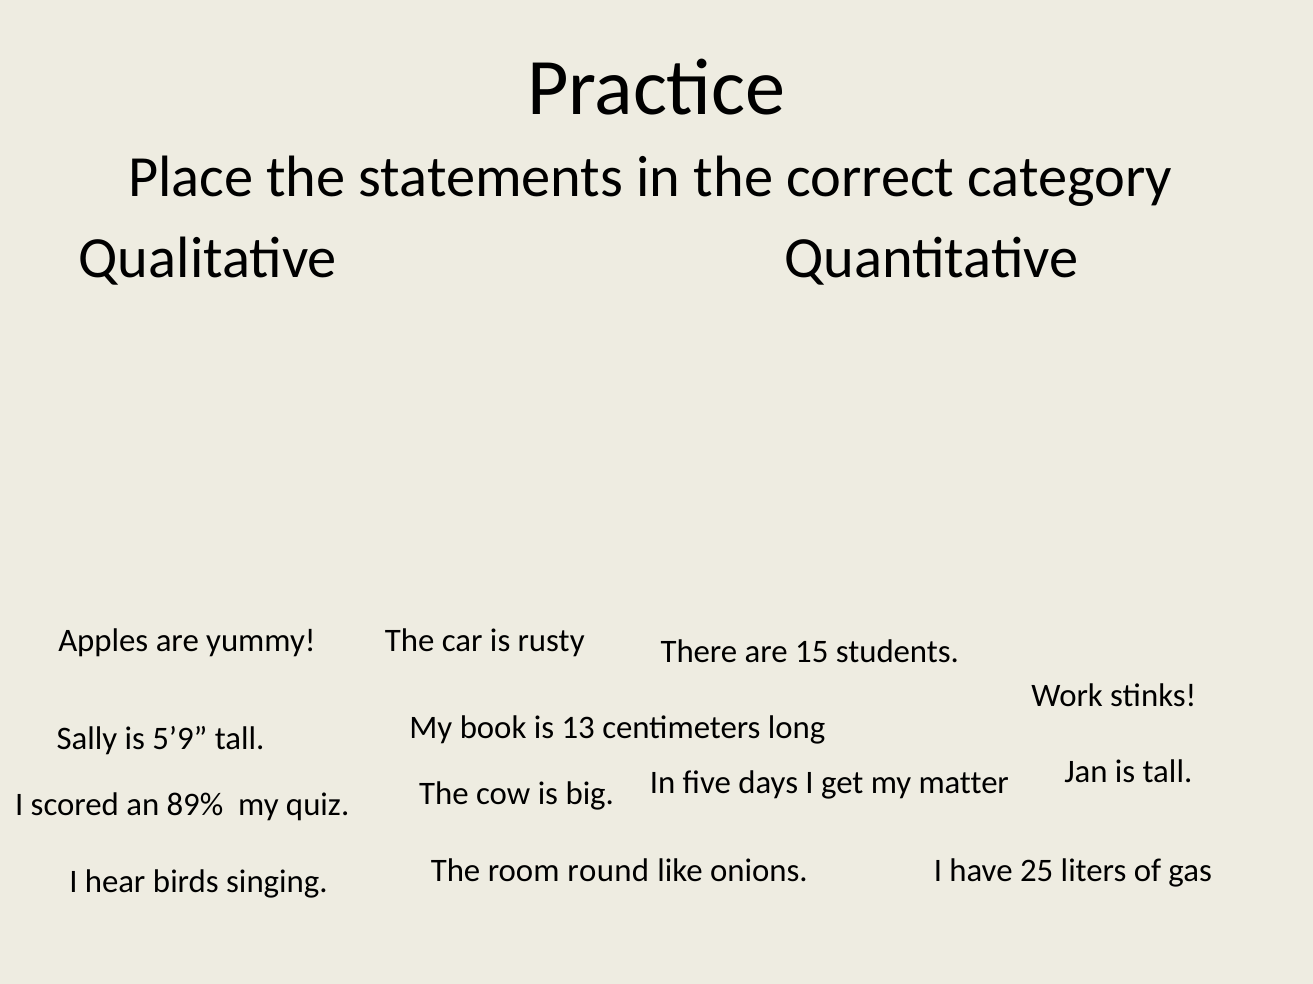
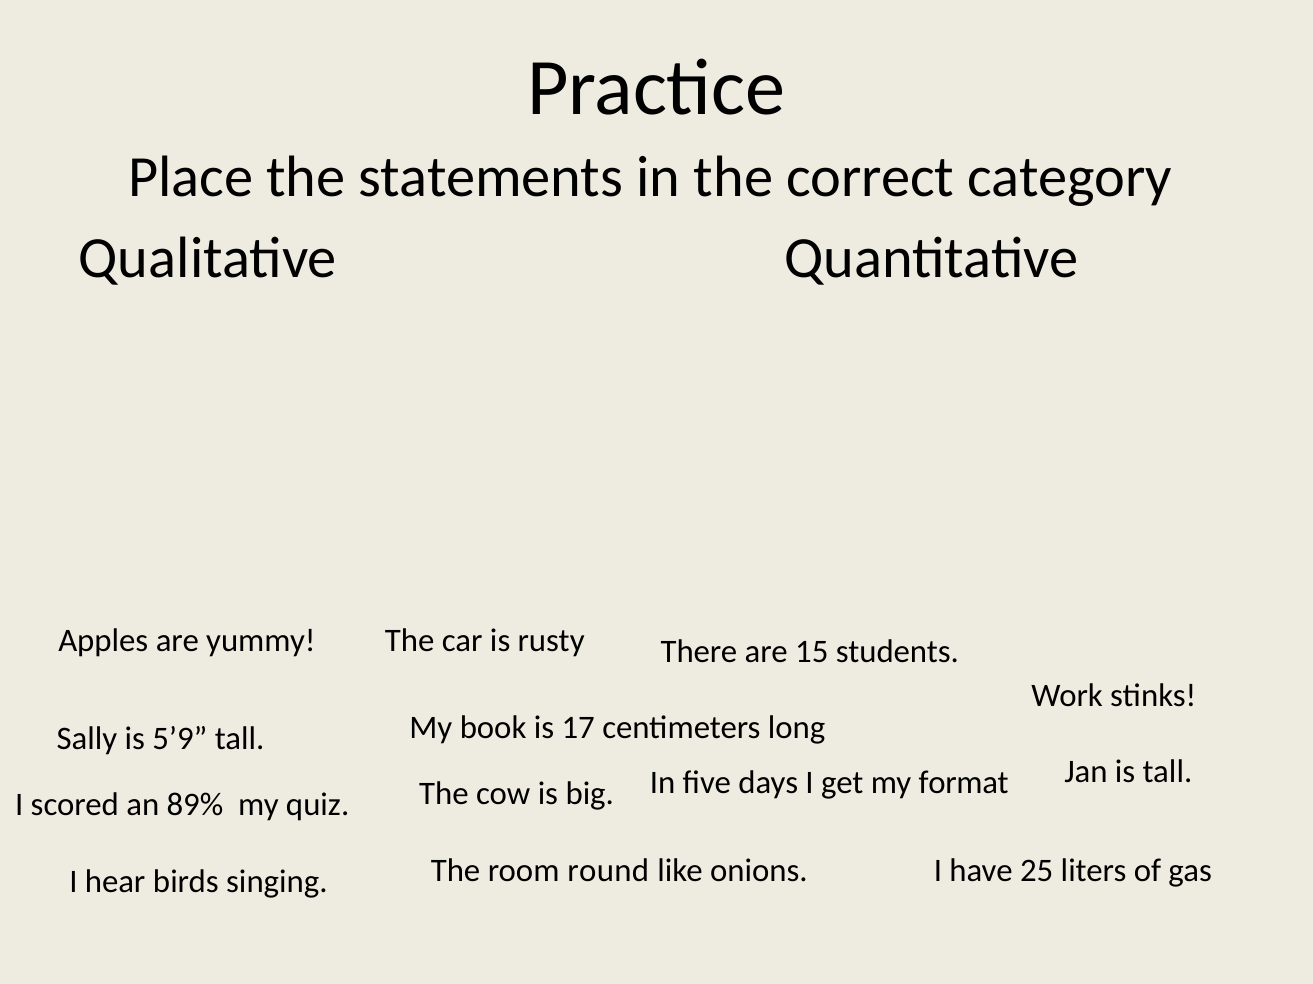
13: 13 -> 17 (578, 729)
matter: matter -> format (964, 783)
